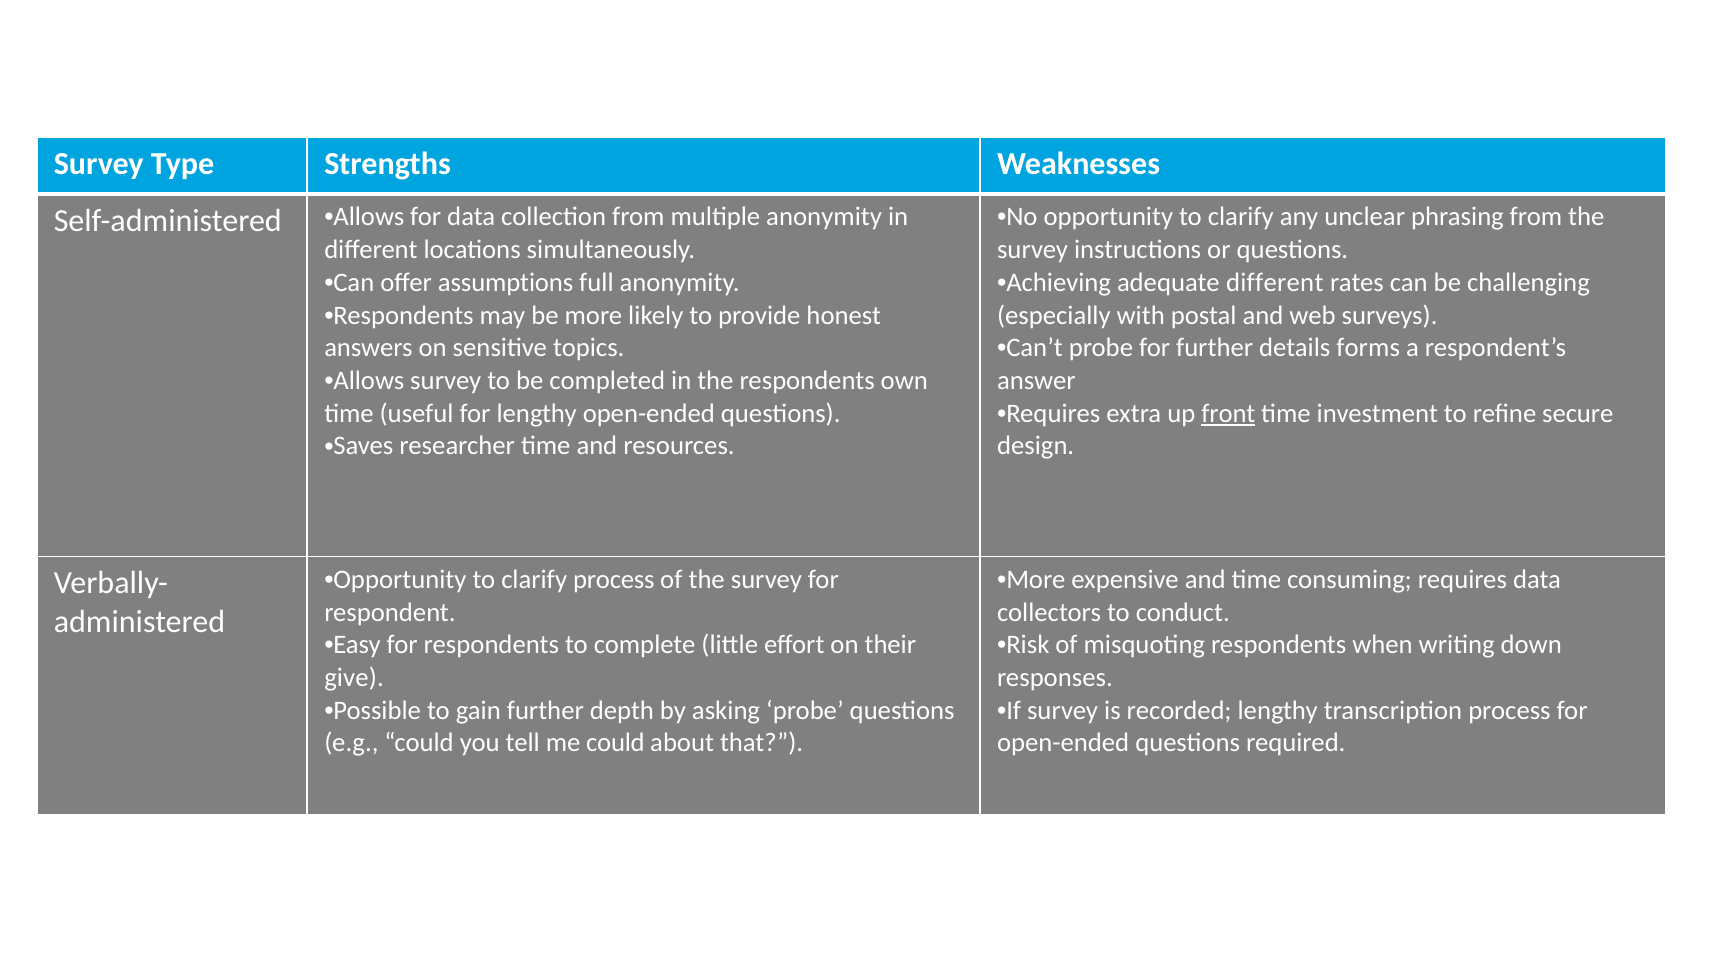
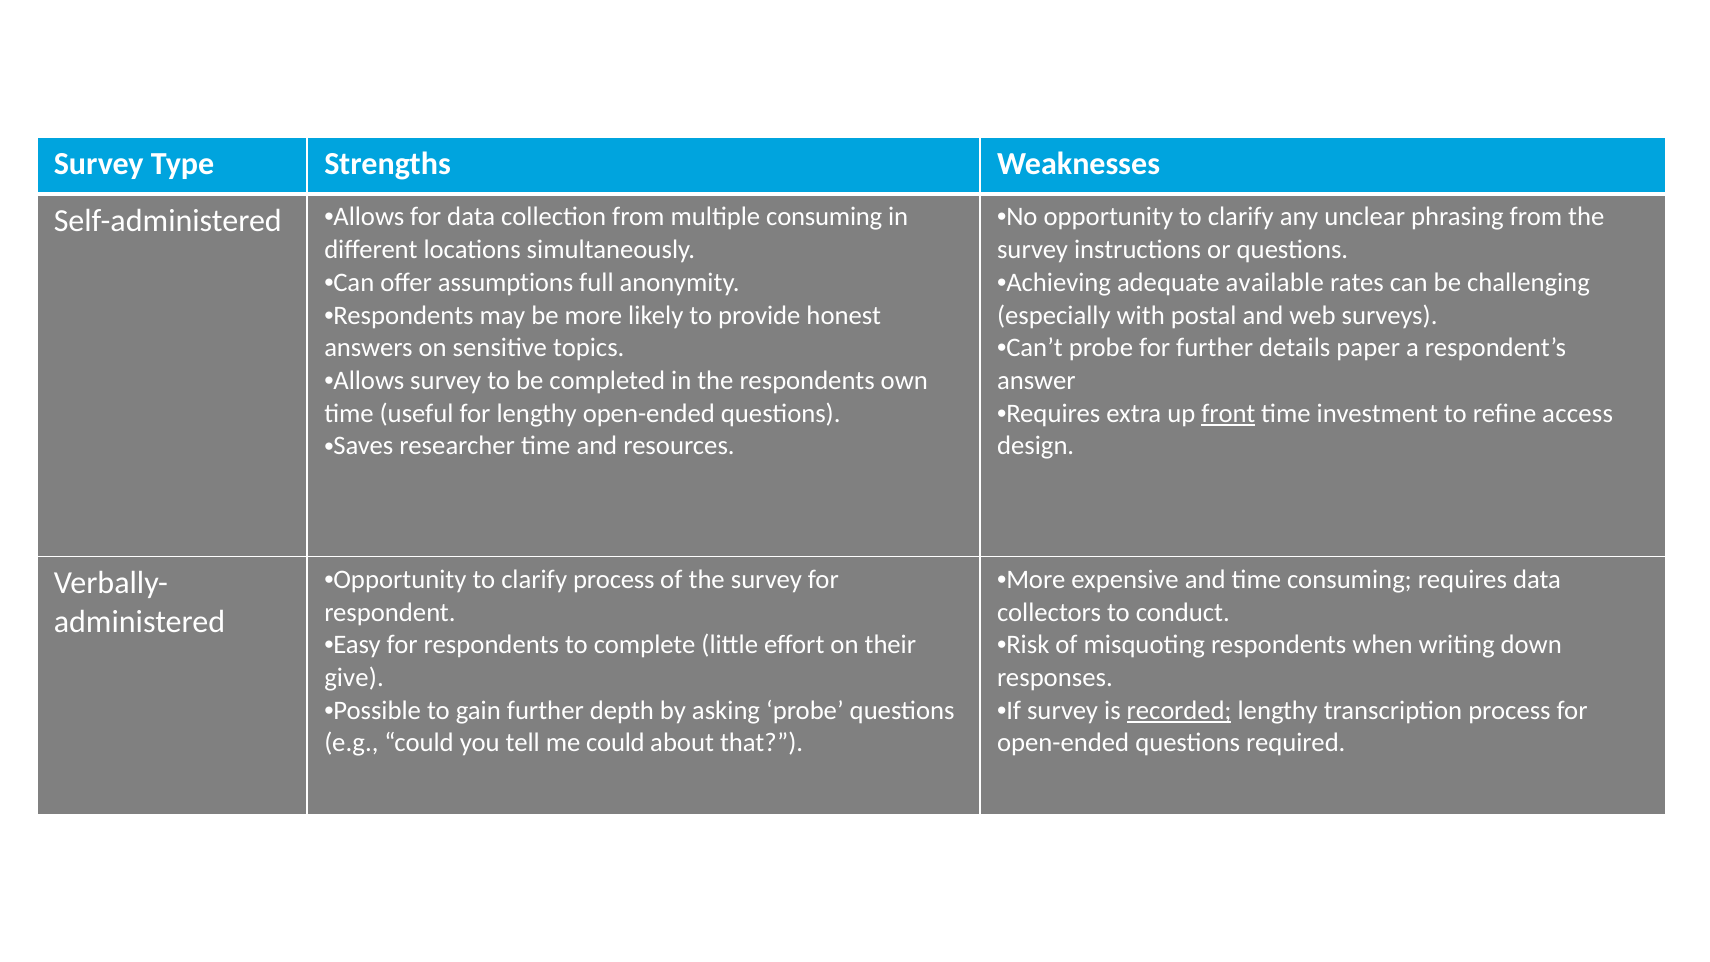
multiple anonymity: anonymity -> consuming (824, 217)
adequate different: different -> available (1275, 283)
forms: forms -> paper (1368, 348)
secure: secure -> access (1578, 413)
recorded underline: none -> present (1179, 710)
